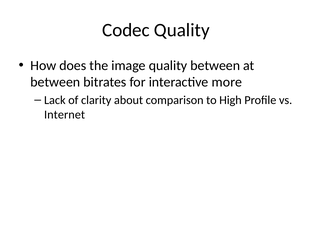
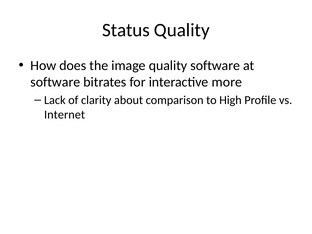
Codec: Codec -> Status (126, 30)
quality between: between -> software (215, 65)
between: between -> software (55, 82)
